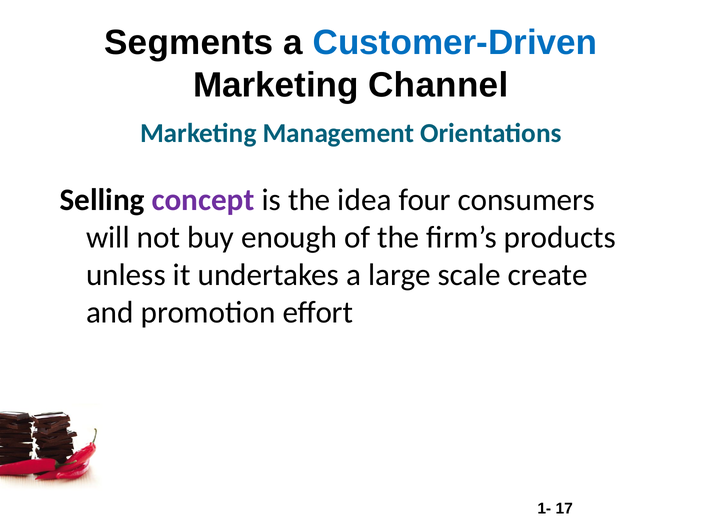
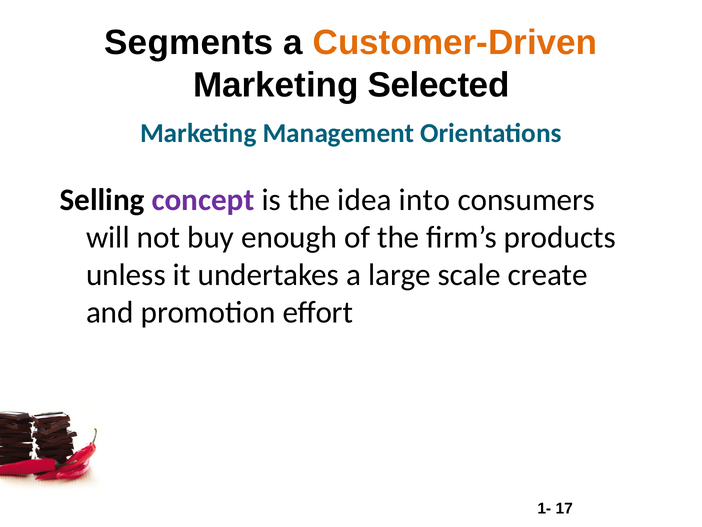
Customer-Driven colour: blue -> orange (455, 43)
Channel: Channel -> Selected (439, 85)
four: four -> into (424, 200)
